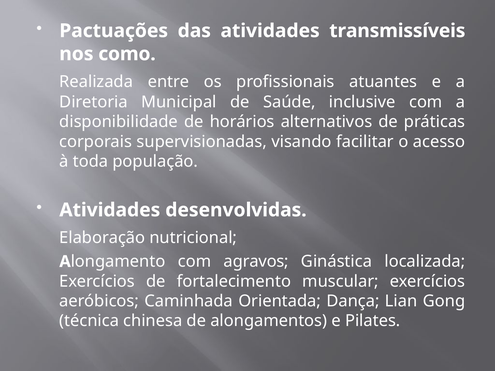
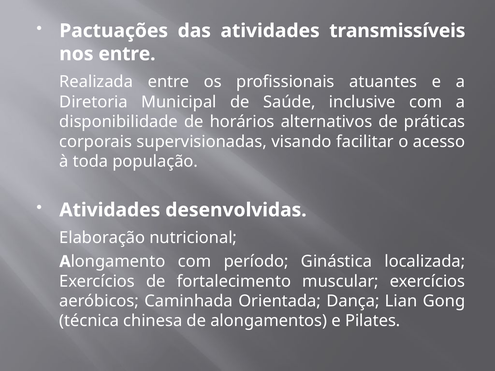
nos como: como -> entre (127, 54)
agravos: agravos -> período (256, 262)
